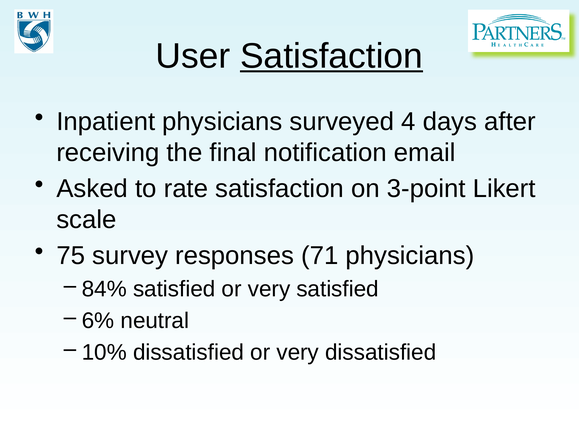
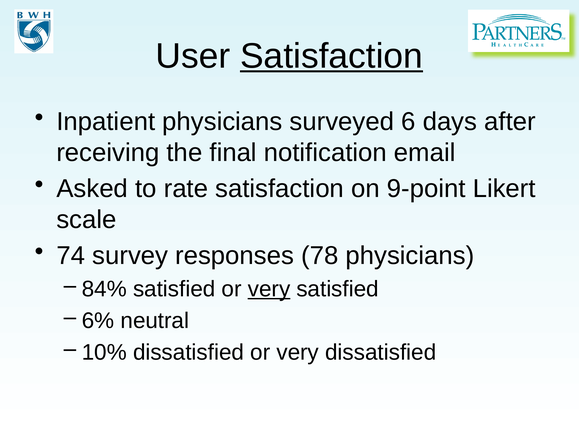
4: 4 -> 6 (408, 121)
3-point: 3-point -> 9-point (426, 188)
75: 75 -> 74 (71, 255)
71: 71 -> 78 (320, 255)
very underline: none -> present (269, 289)
